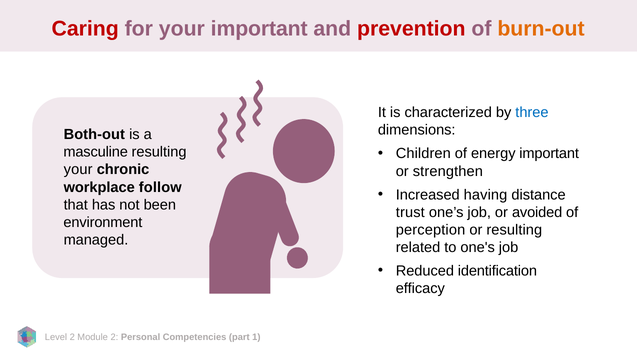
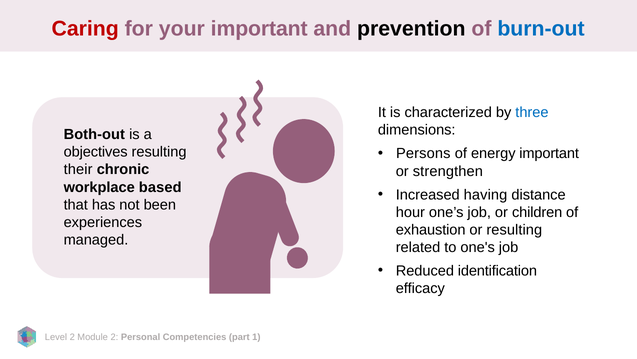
prevention colour: red -> black (411, 29)
burn-out colour: orange -> blue (541, 29)
masculine: masculine -> objectives (96, 152)
Children: Children -> Persons (423, 153)
your: your -> their (78, 169)
follow: follow -> based (160, 187)
trust: trust -> hour (410, 212)
avoided: avoided -> children (537, 212)
environment: environment -> experiences (103, 222)
perception: perception -> exhaustion (431, 229)
